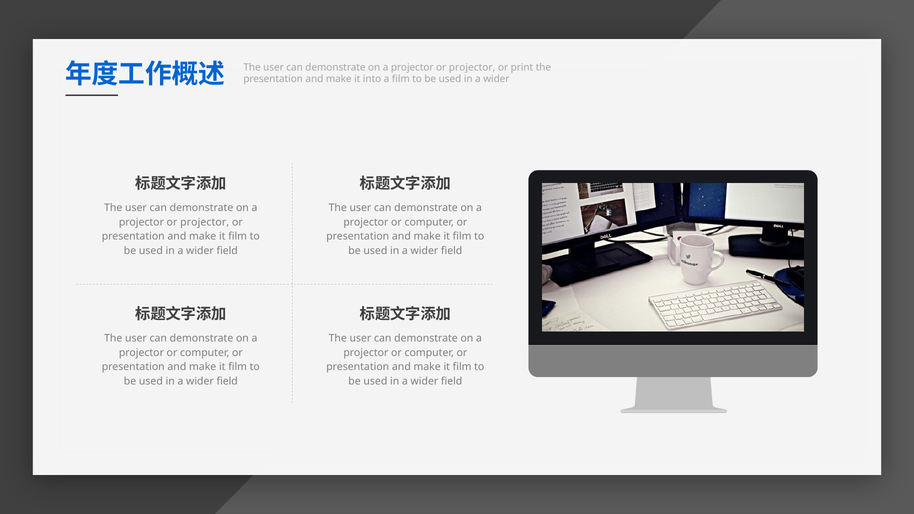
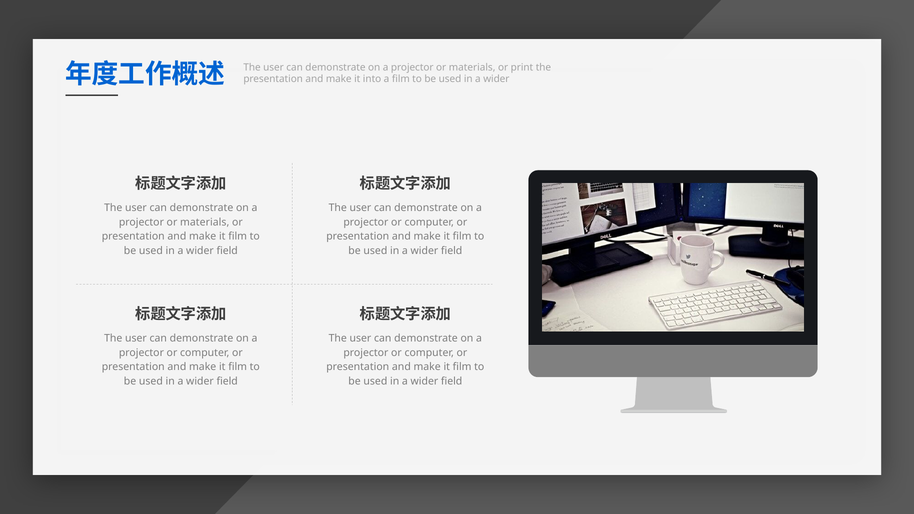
projector: projector -> materials (472, 67)
projector: projector -> materials (205, 222)
